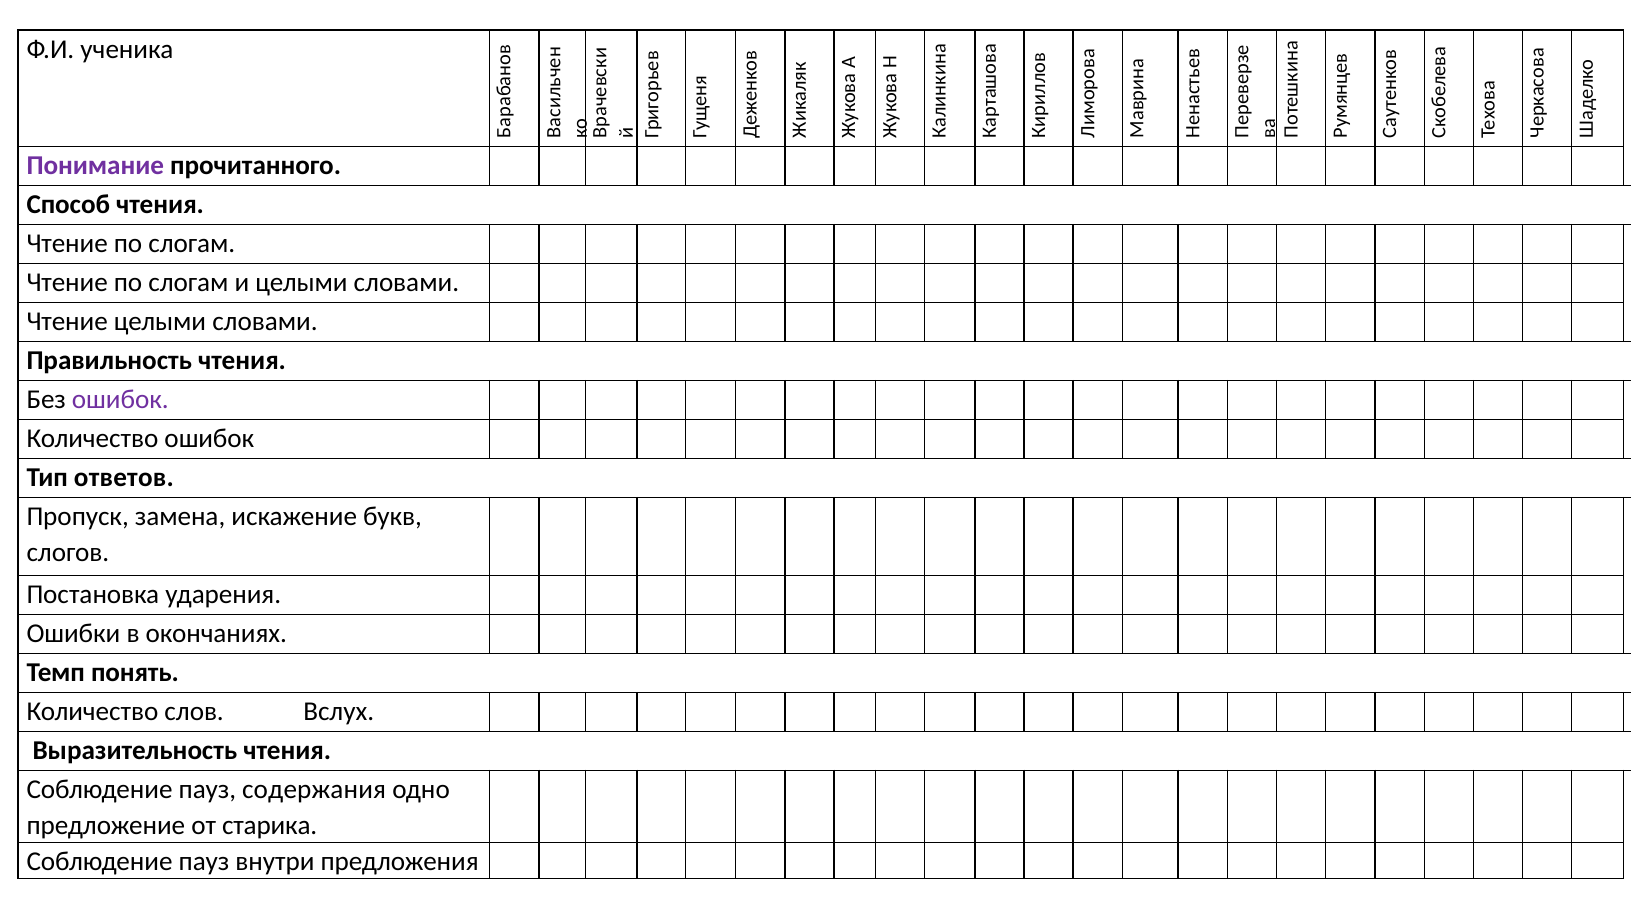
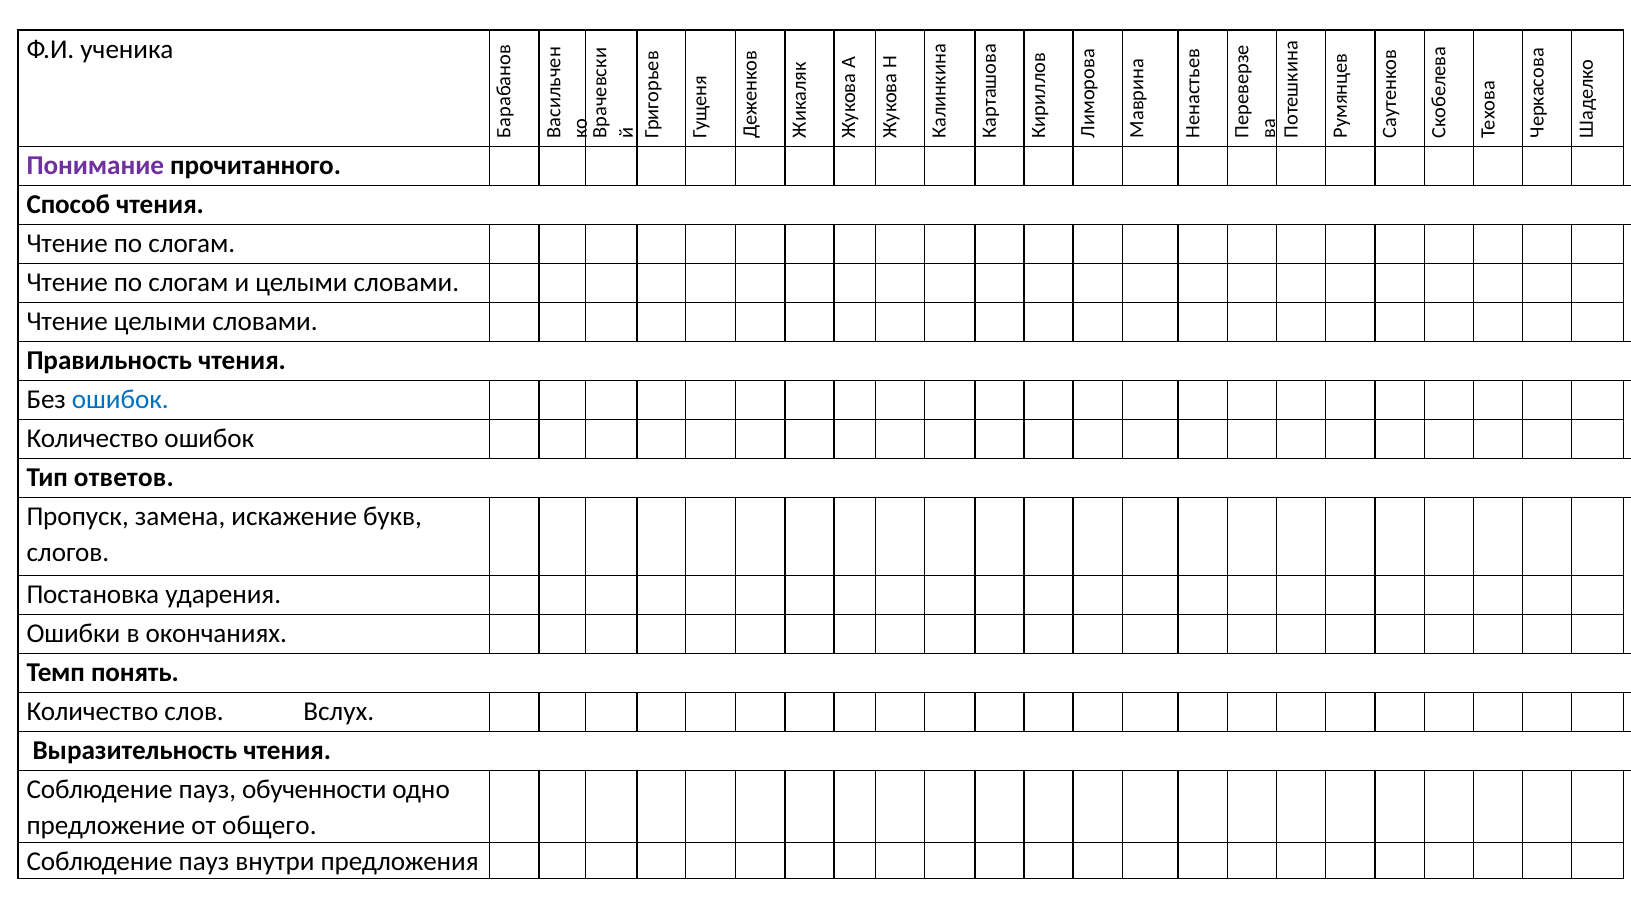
ошибок colour: purple -> blue (120, 400)
содержания: содержания -> обученности (314, 789)
старика: старика -> общего (269, 825)
